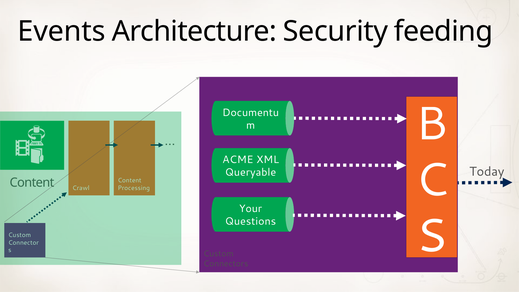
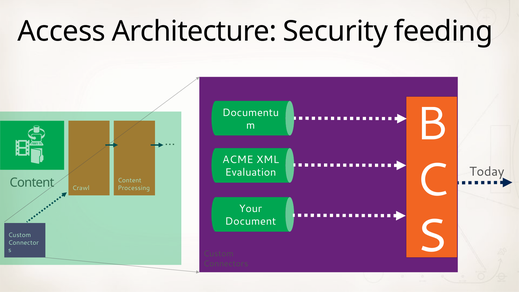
Events: Events -> Access (62, 31)
Queryable: Queryable -> Evaluation (251, 172)
Questions: Questions -> Document (251, 221)
